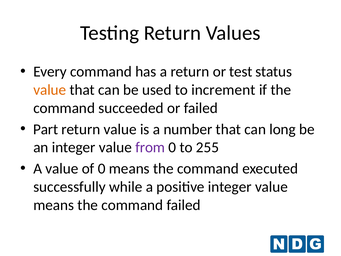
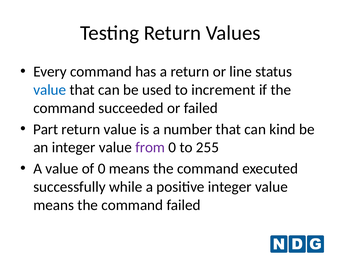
test: test -> line (241, 72)
value colour: orange -> blue (50, 90)
long: long -> kind (283, 129)
